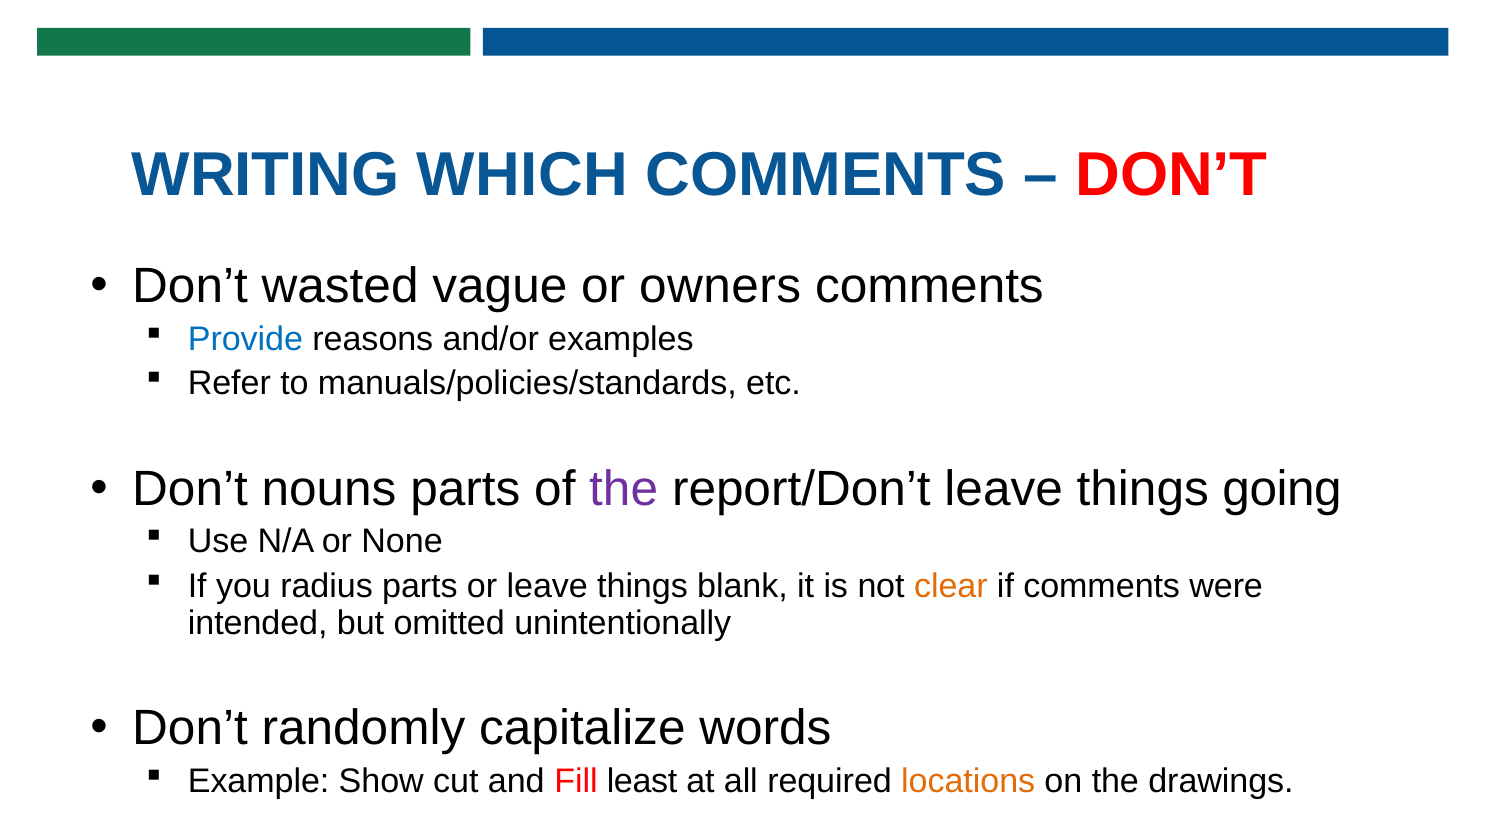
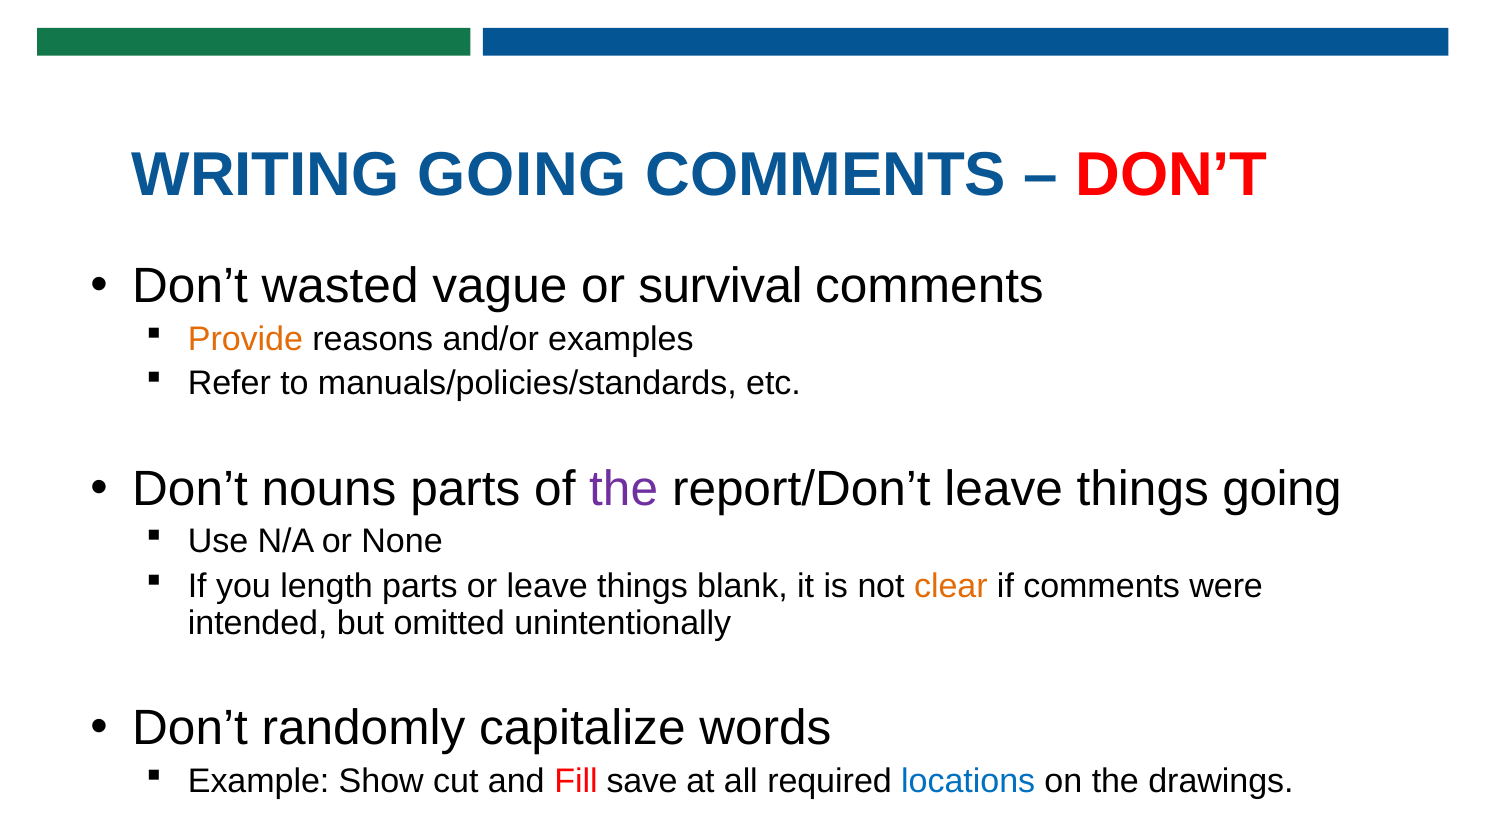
WRITING WHICH: WHICH -> GOING (522, 175)
owners: owners -> survival (721, 286)
Provide colour: blue -> orange (245, 339)
radius: radius -> length (327, 586)
least: least -> save (642, 781)
locations colour: orange -> blue (968, 781)
